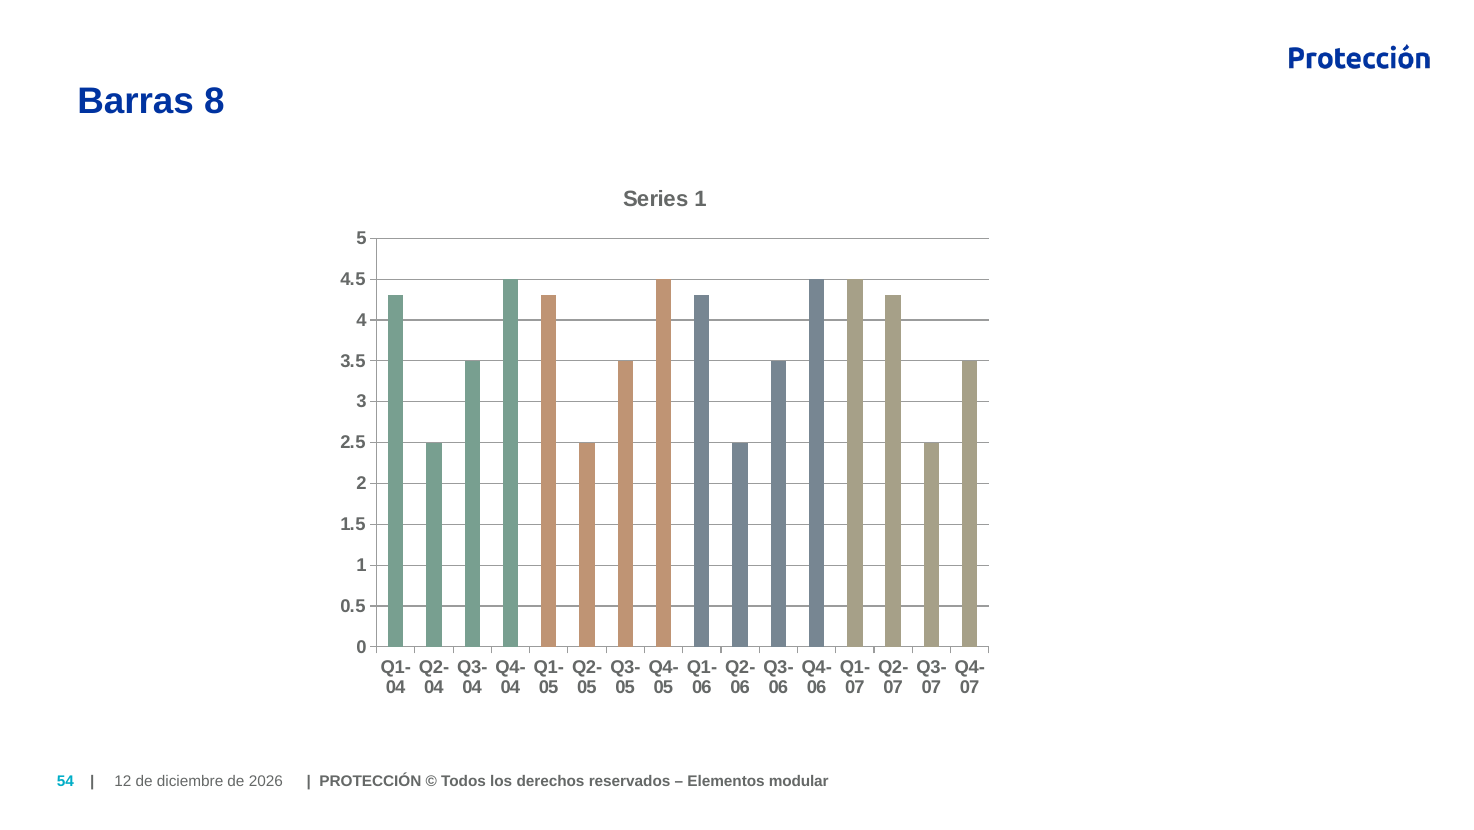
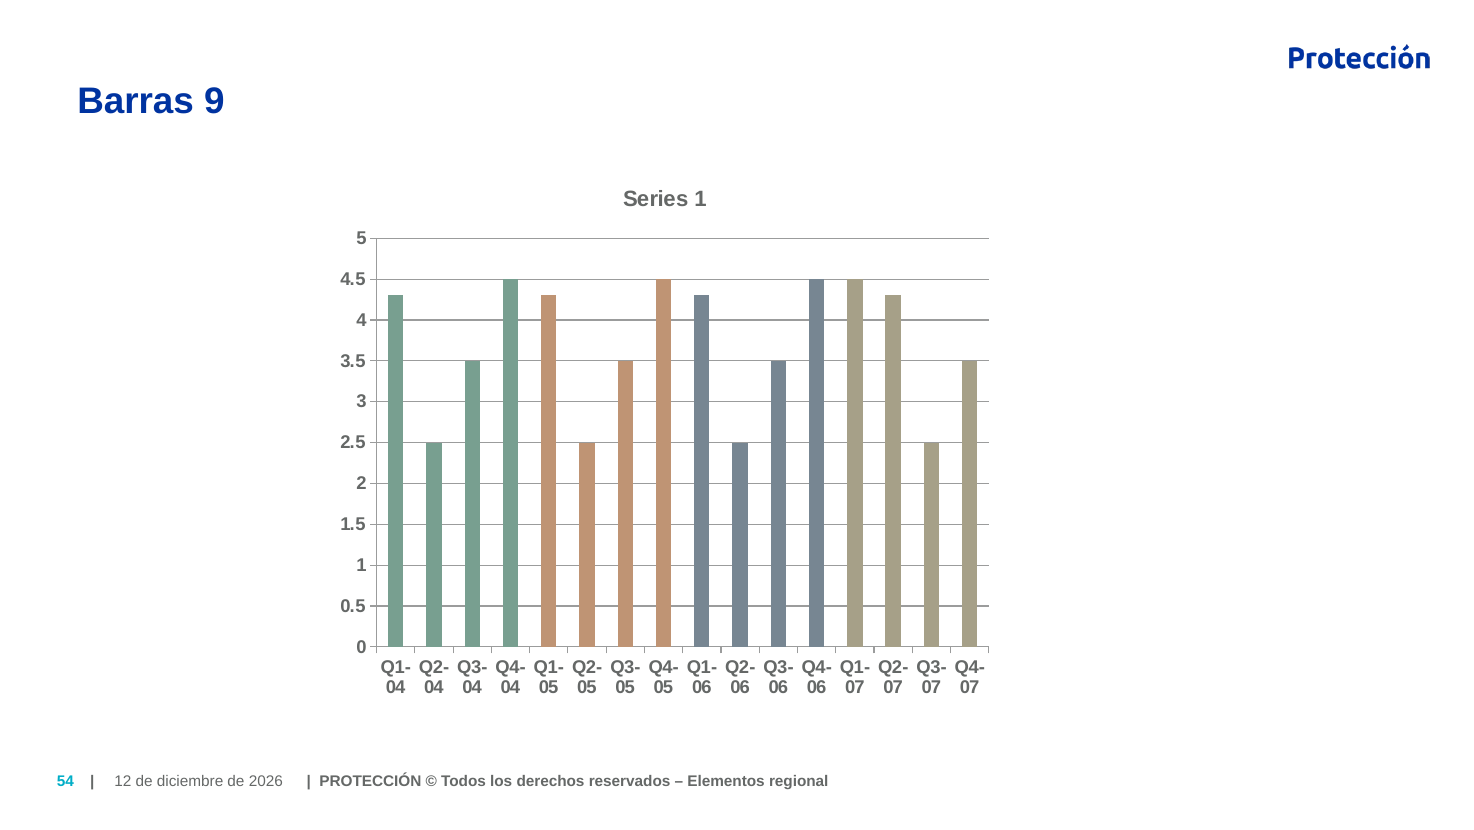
8: 8 -> 9 (214, 101)
modular: modular -> regional (799, 781)
